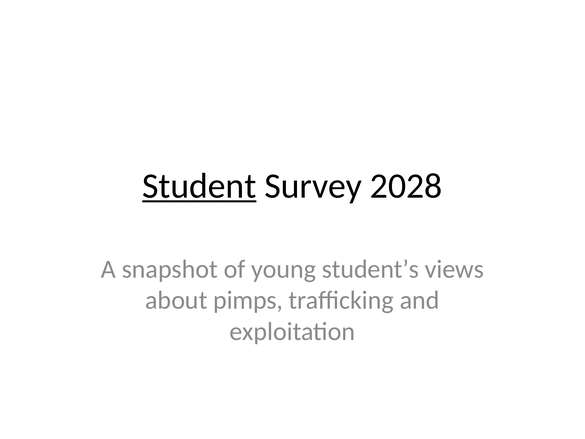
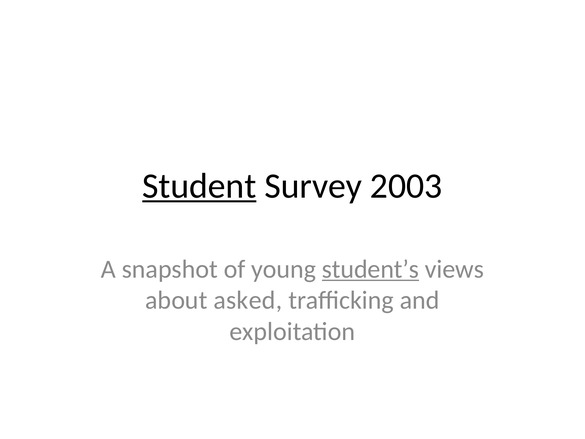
2028: 2028 -> 2003 (406, 186)
student’s underline: none -> present (370, 269)
pimps: pimps -> asked (248, 300)
